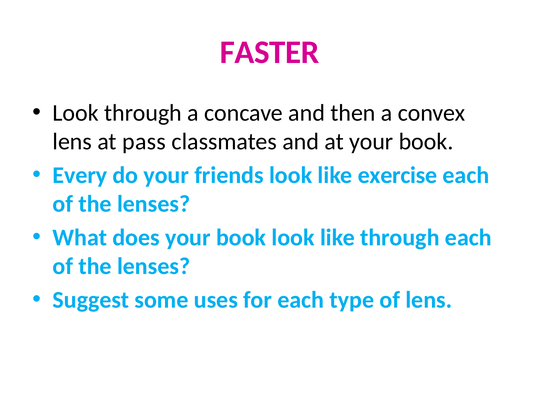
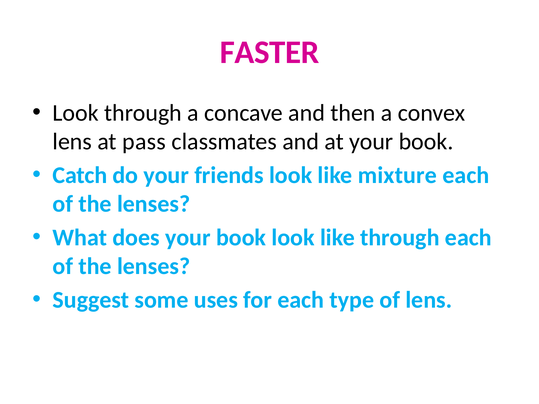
Every: Every -> Catch (80, 175)
exercise: exercise -> mixture (397, 175)
